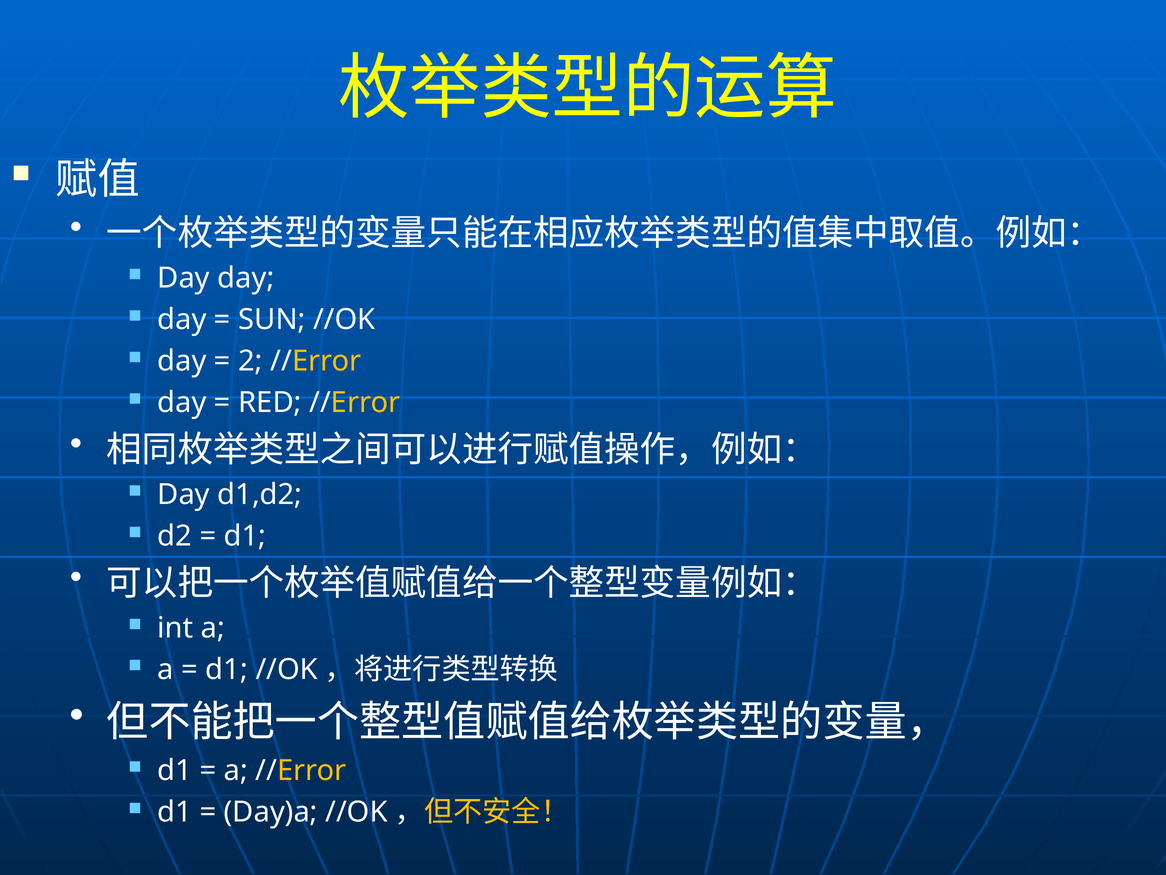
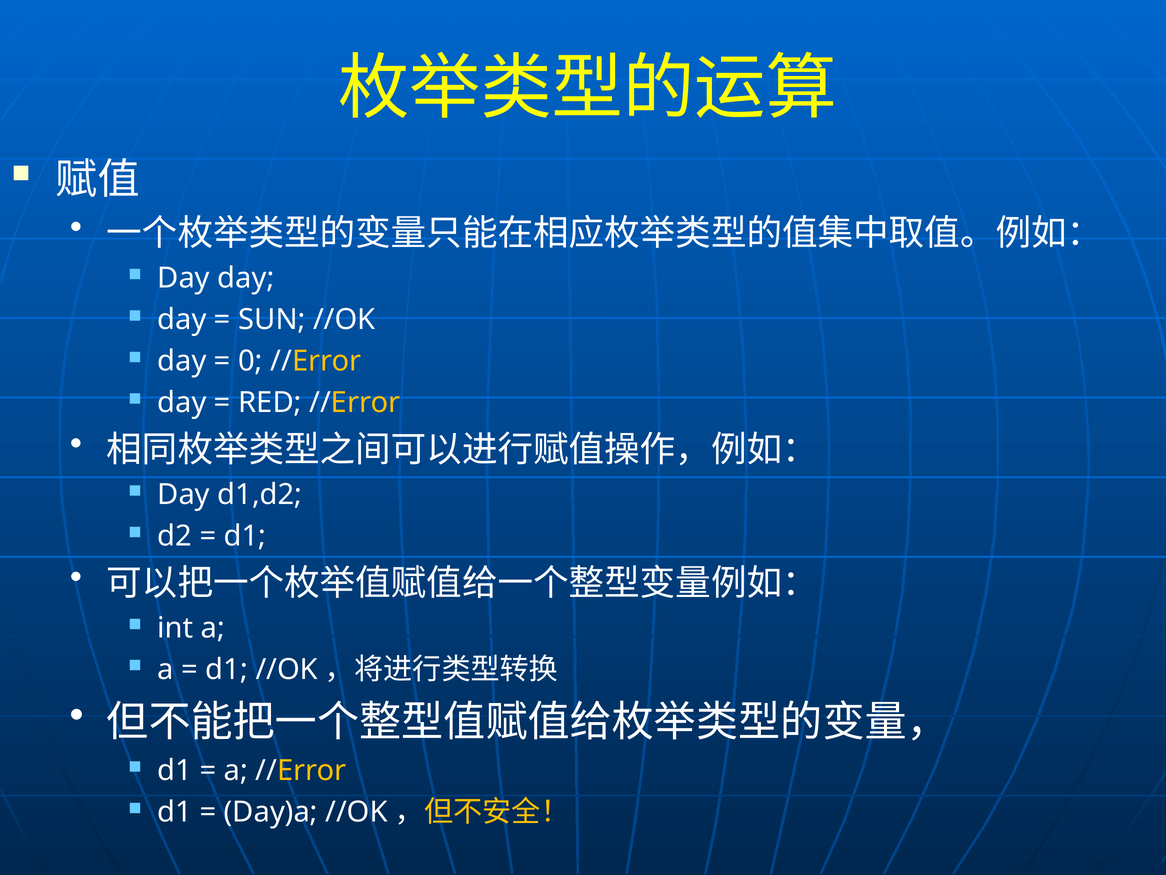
2: 2 -> 0 (250, 361)
